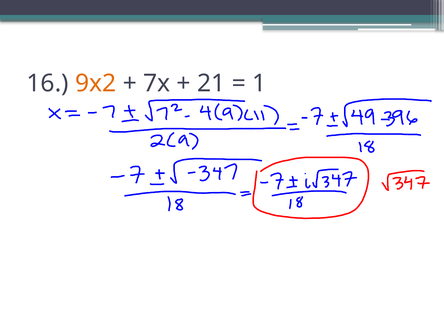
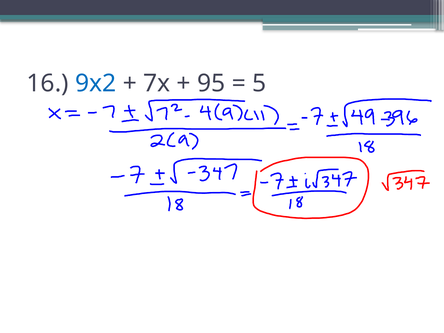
9x2 colour: orange -> blue (96, 83)
21: 21 -> 95 (211, 83)
1: 1 -> 5 (259, 83)
